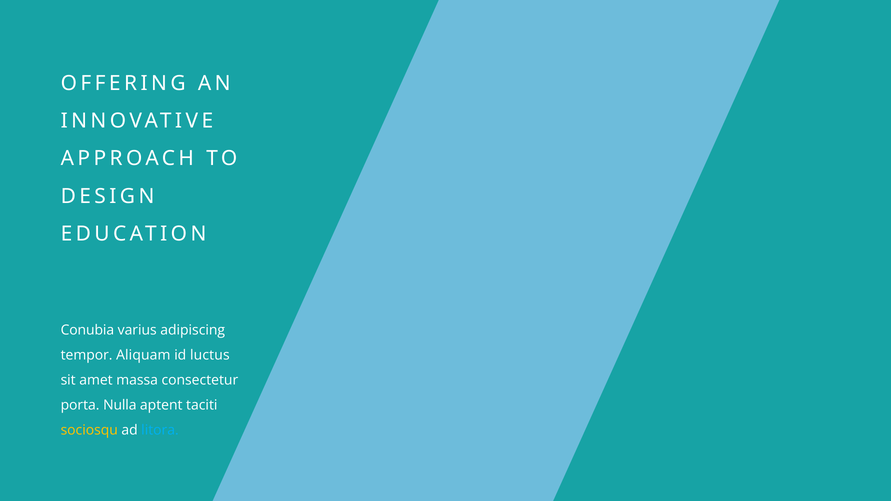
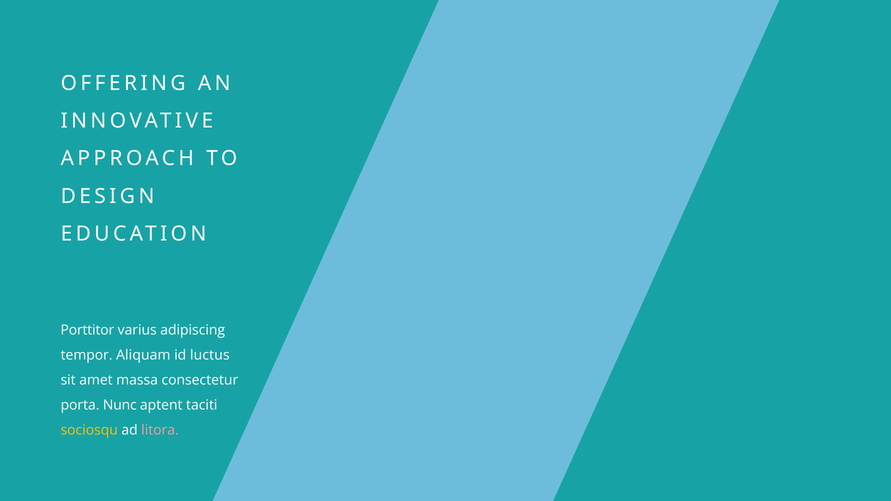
Conubia: Conubia -> Porttitor (87, 330)
Nulla: Nulla -> Nunc (120, 405)
litora colour: light blue -> pink (160, 431)
